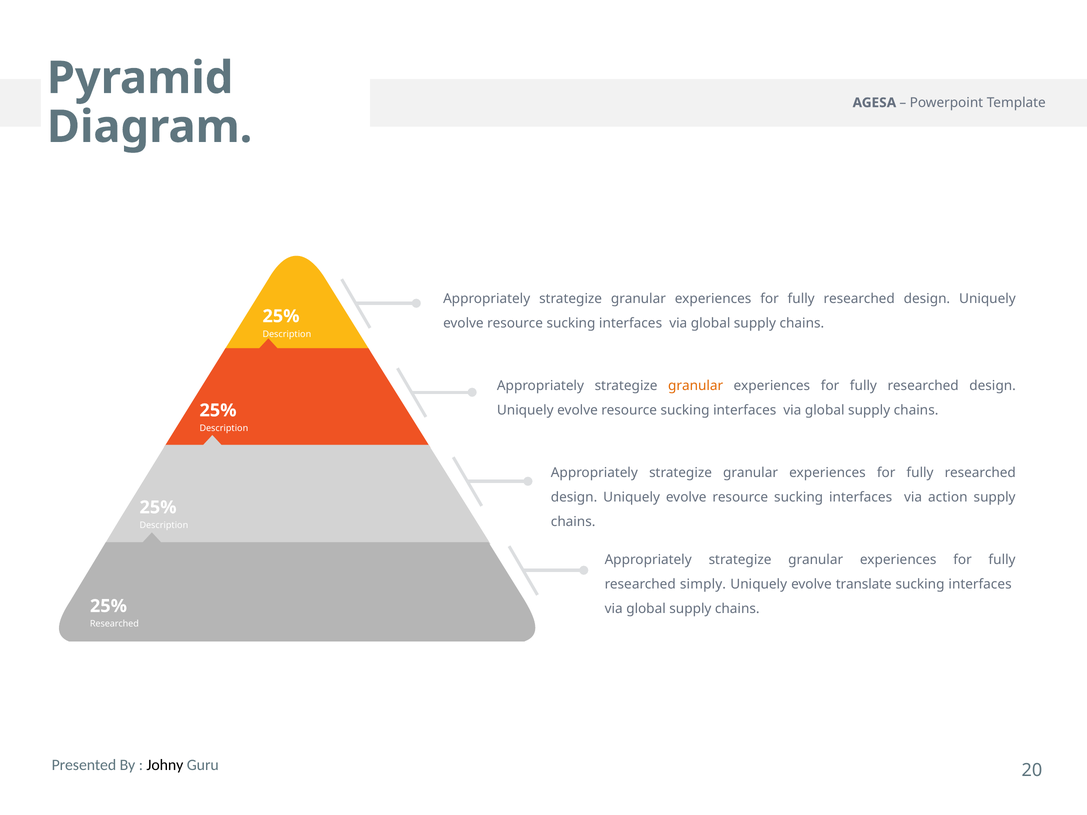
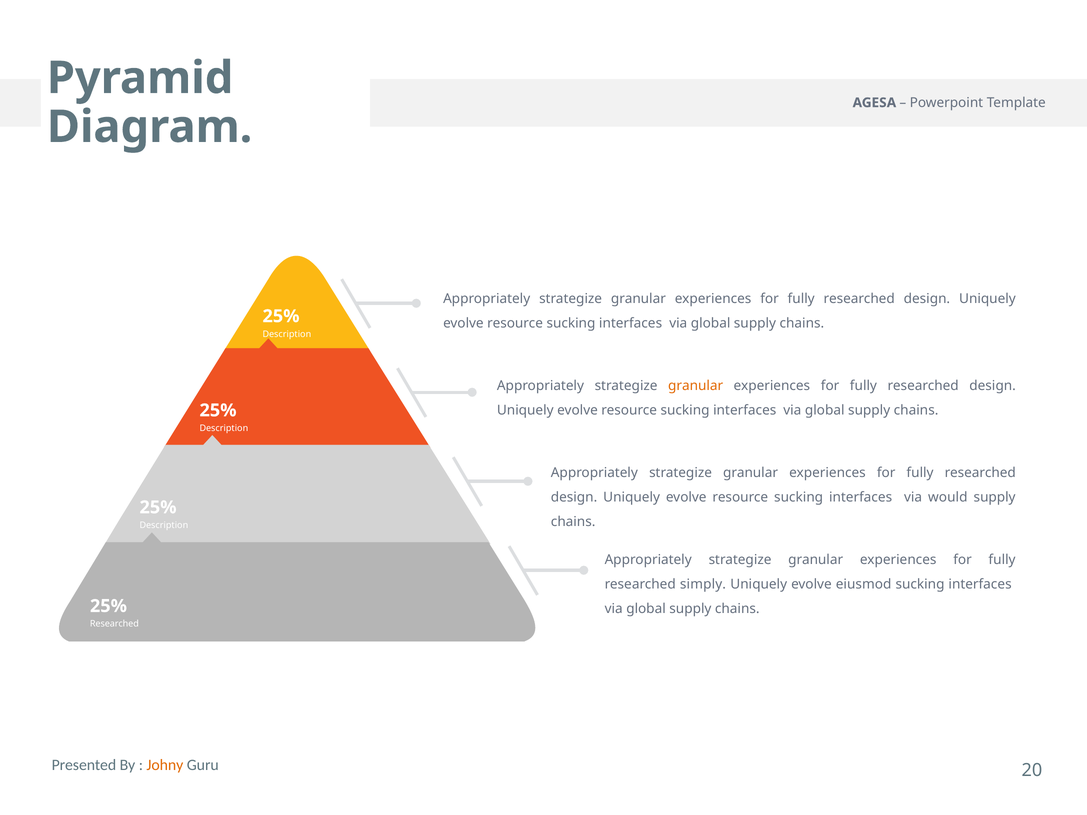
action: action -> would (948, 497)
translate: translate -> eiusmod (864, 584)
Johny colour: black -> orange (165, 765)
